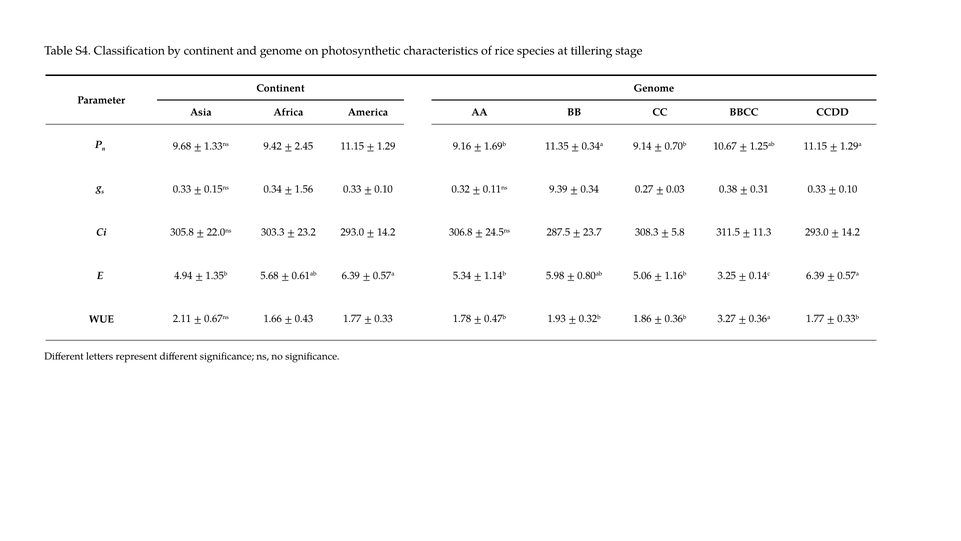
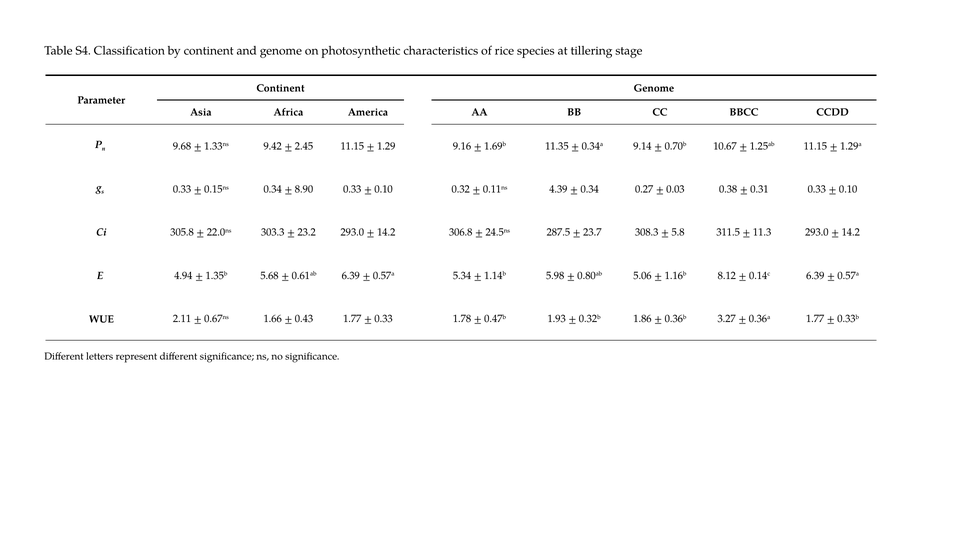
1.56: 1.56 -> 8.90 (304, 189)
9.39: 9.39 -> 4.39 (558, 189)
3.25: 3.25 -> 8.12 (727, 275)
